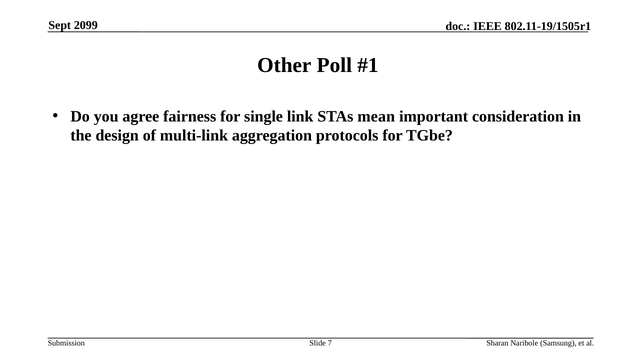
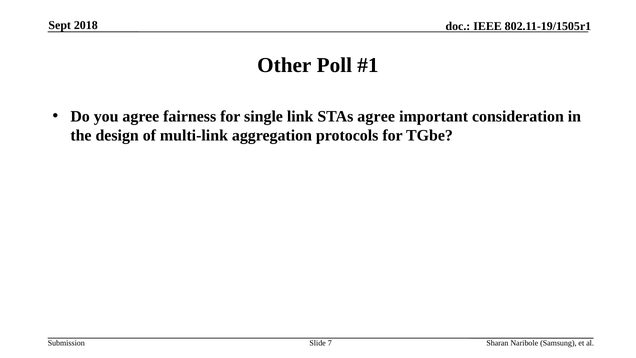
2099: 2099 -> 2018 (86, 25)
STAs mean: mean -> agree (376, 116)
